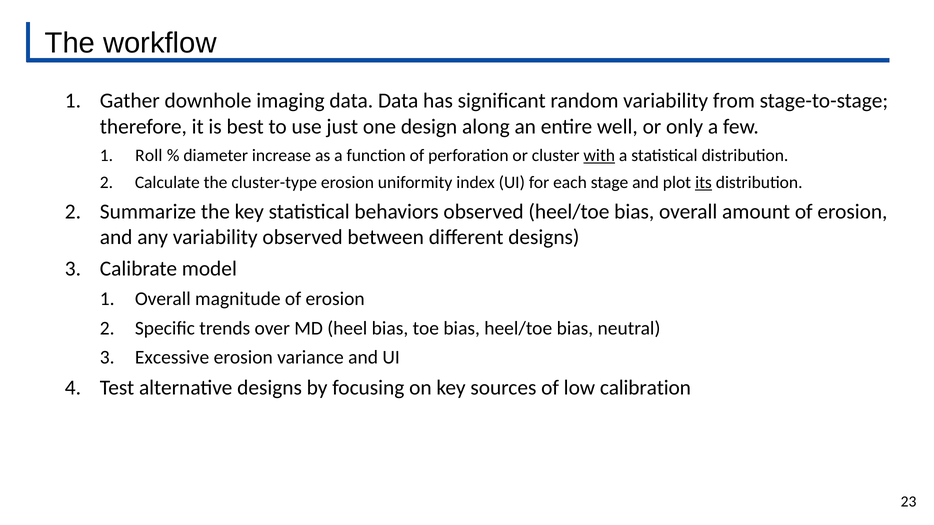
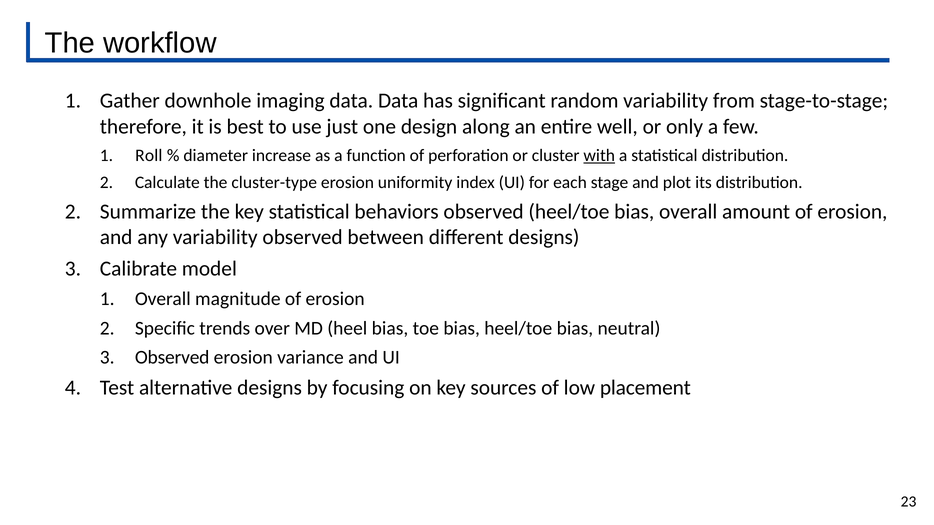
its underline: present -> none (703, 182)
Excessive: Excessive -> Observed (172, 358)
calibration: calibration -> placement (645, 388)
